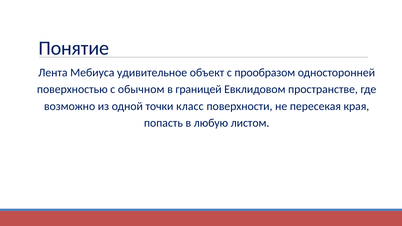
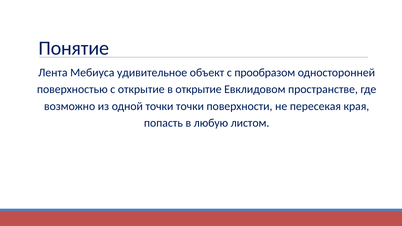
с обычном: обычном -> открытие (141, 89)
в границей: границей -> открытие (199, 89)
точки класс: класс -> точки (190, 106)
